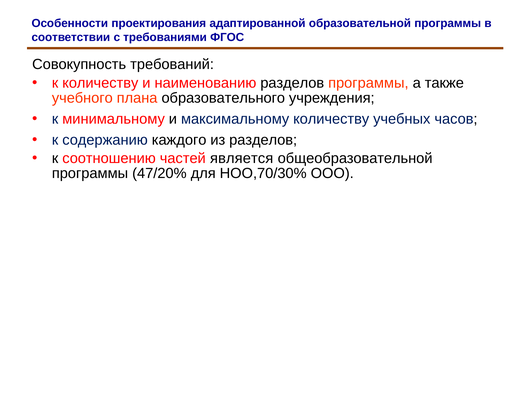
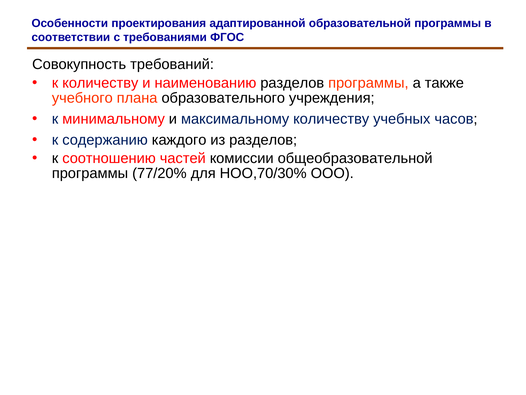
является: является -> комиссии (242, 158)
47/20%: 47/20% -> 77/20% (159, 173)
